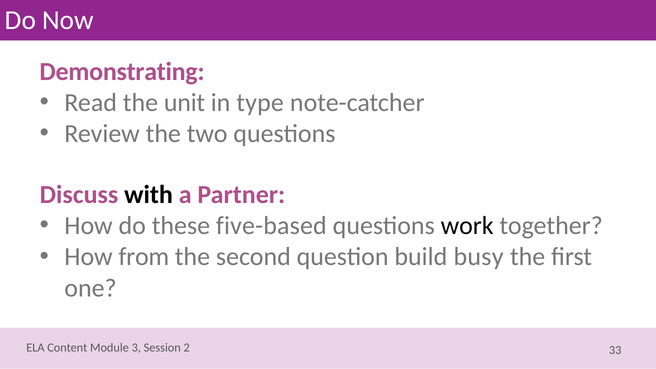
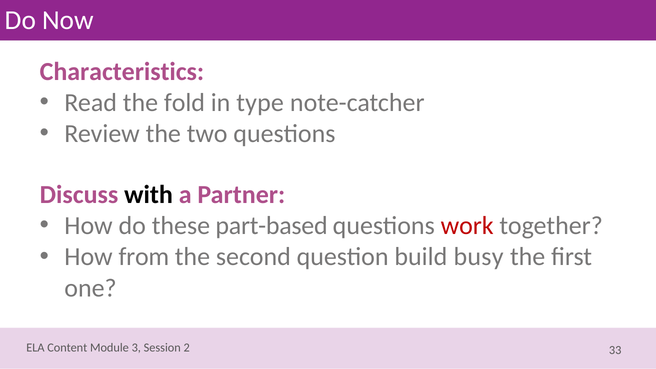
Demonstrating: Demonstrating -> Characteristics (122, 71)
unit: unit -> fold (184, 103)
five-based: five-based -> part-based (272, 226)
work colour: black -> red (467, 226)
